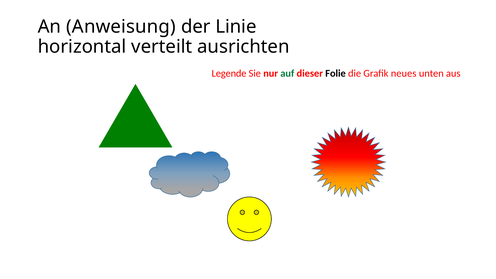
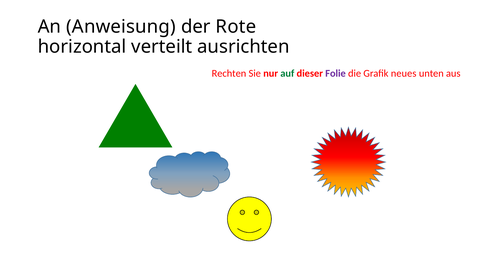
Linie: Linie -> Rote (236, 27)
Legende: Legende -> Rechten (229, 73)
Folie colour: black -> purple (336, 73)
